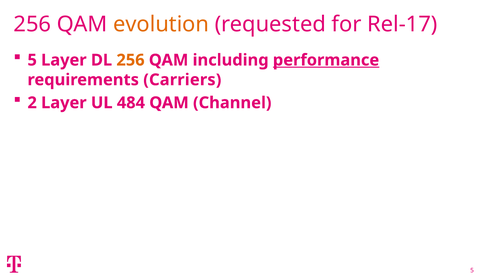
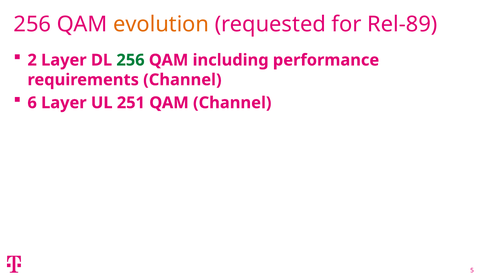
Rel-17: Rel-17 -> Rel-89 (402, 24)
5: 5 -> 2 (32, 60)
256 colour: orange -> green (130, 60)
performance underline: present -> none (326, 60)
requirements Carriers: Carriers -> Channel (182, 80)
2: 2 -> 6 (32, 103)
484: 484 -> 251 (131, 103)
